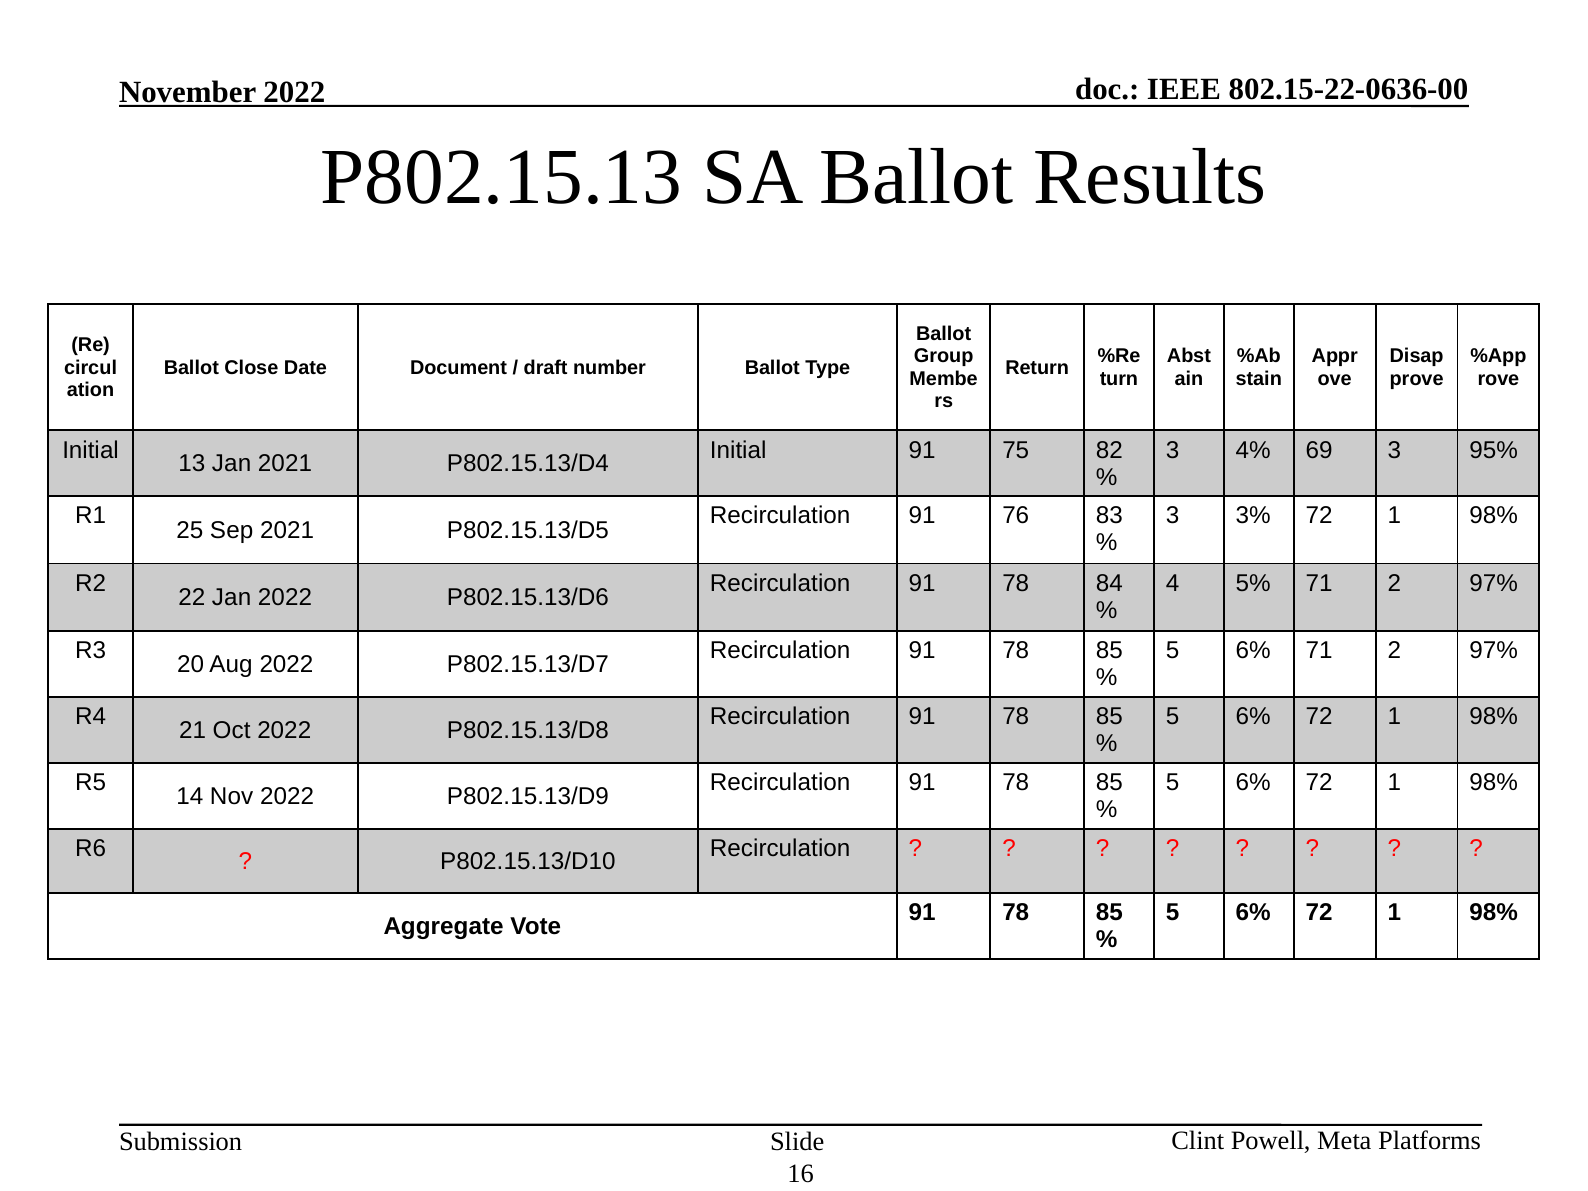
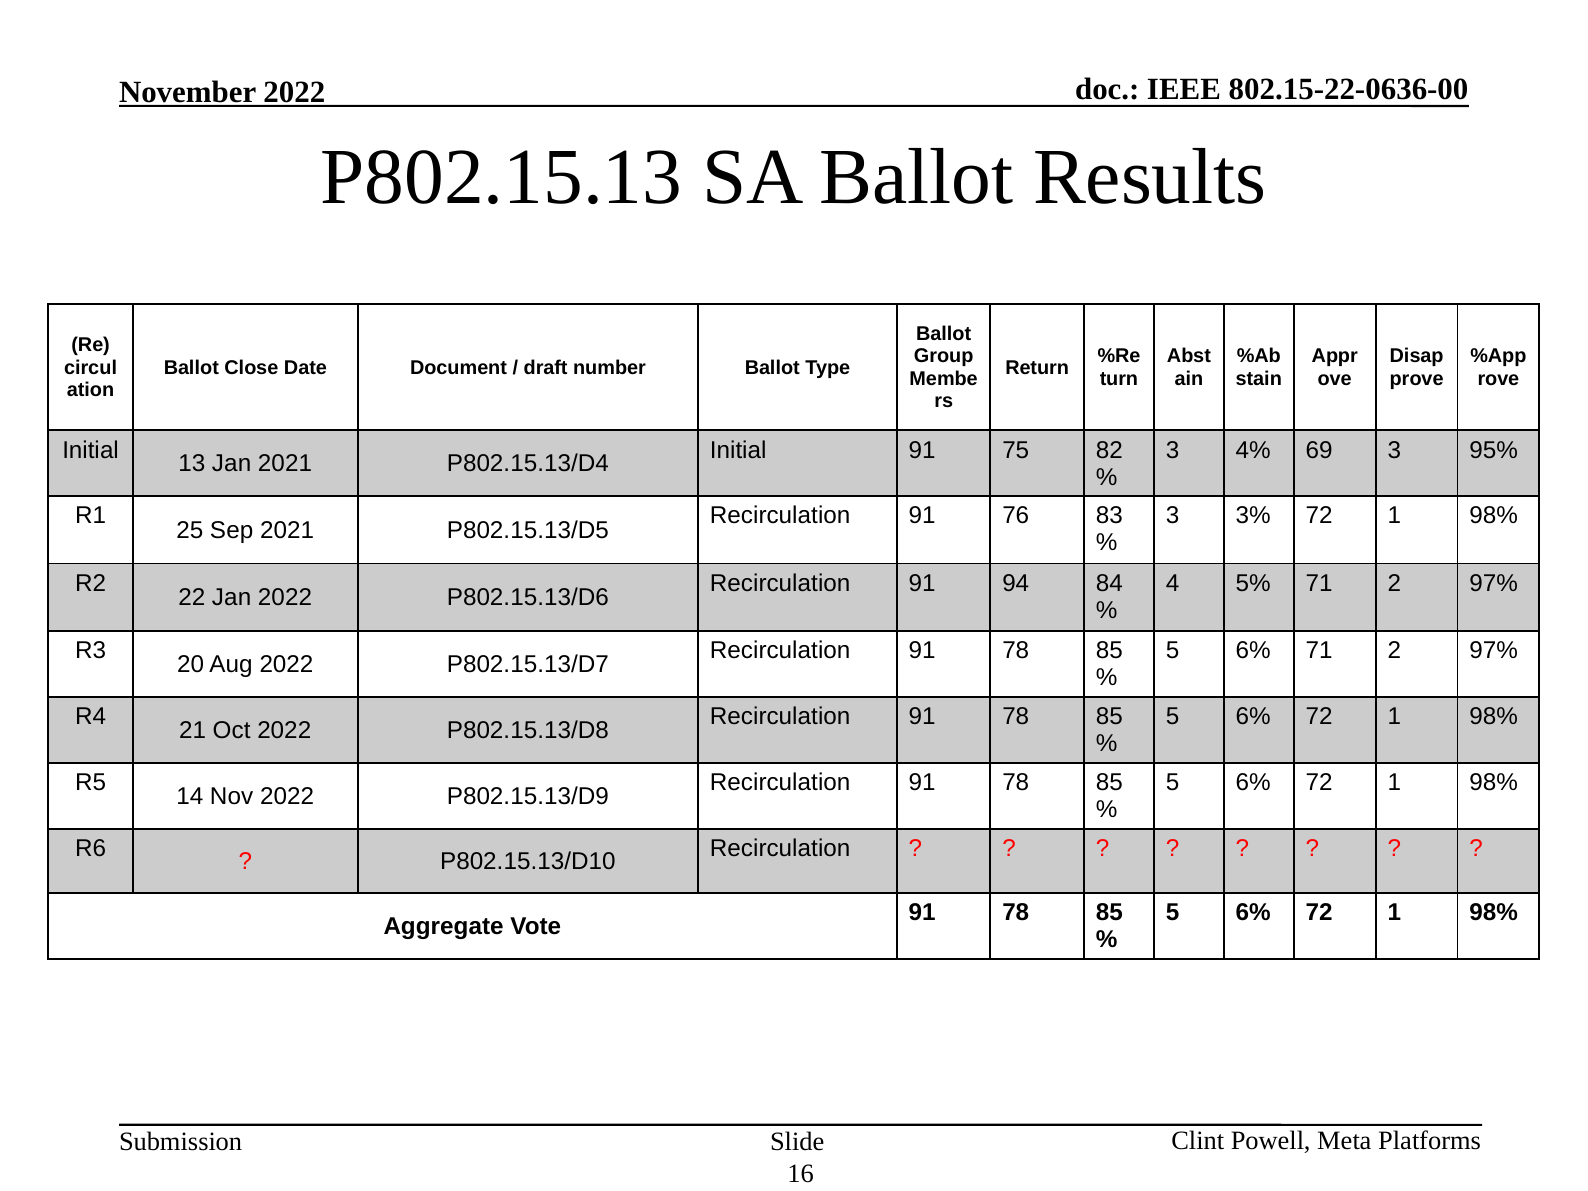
78: 78 -> 94 (1016, 583)
